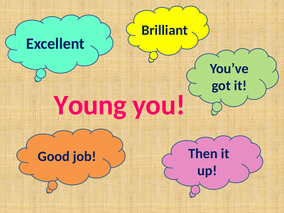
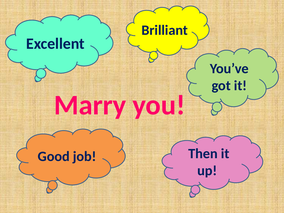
Young: Young -> Marry (90, 105)
